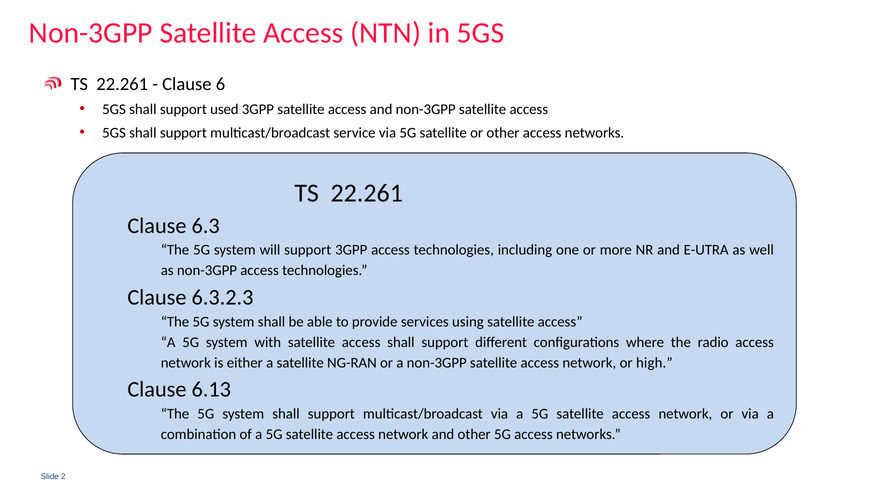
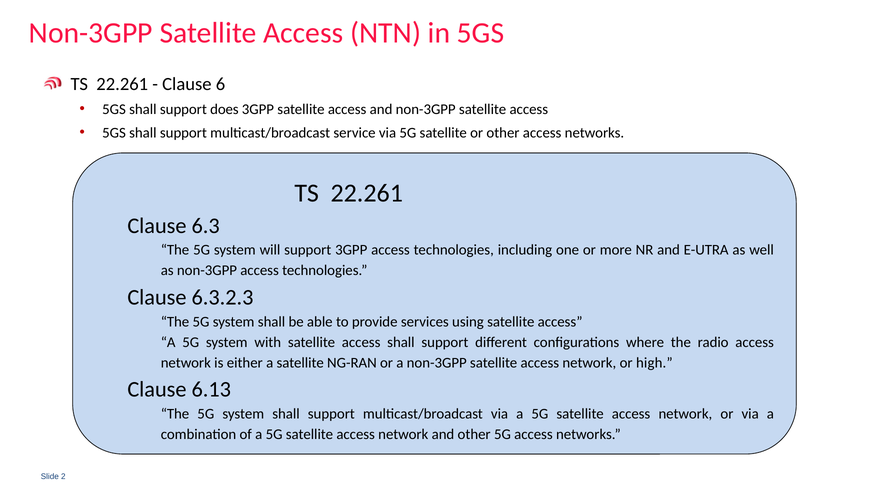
used: used -> does (224, 109)
